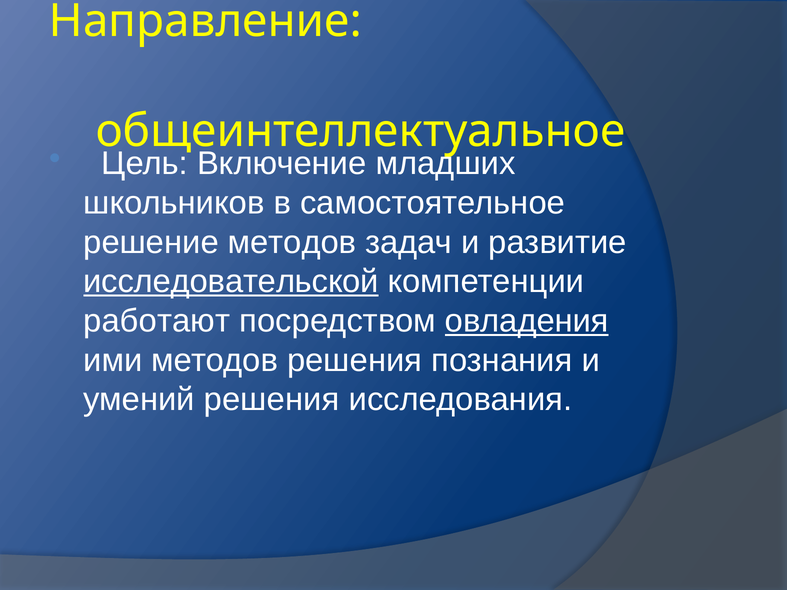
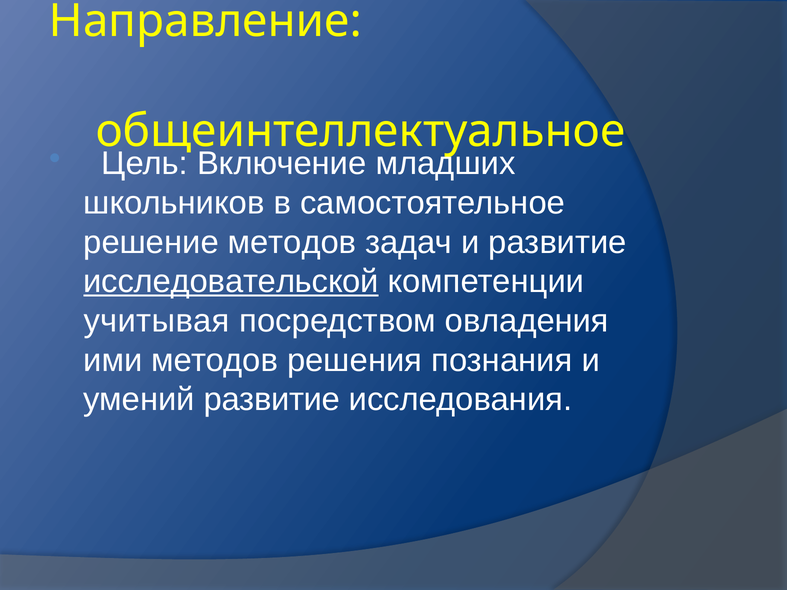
работают: работают -> учитывая (157, 321)
овладения underline: present -> none (527, 321)
умений решения: решения -> развитие (272, 400)
